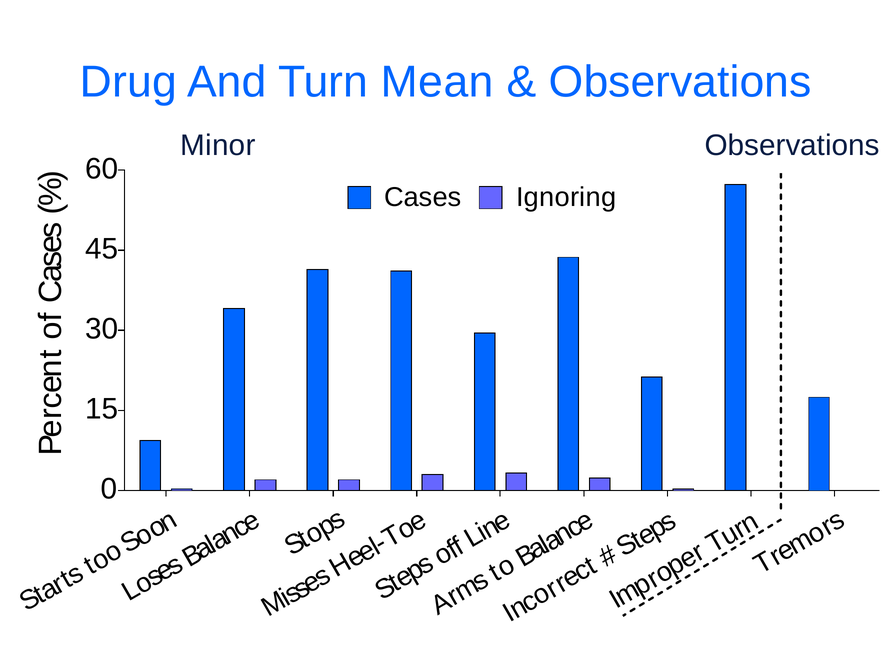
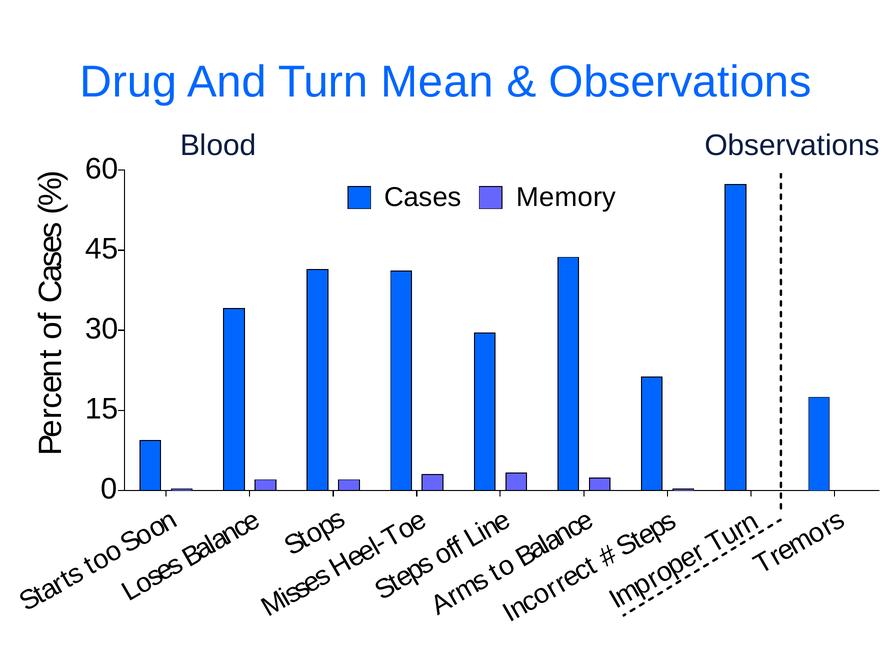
Minor: Minor -> Blood (218, 145)
Ignoring: Ignoring -> Memory (566, 197)
